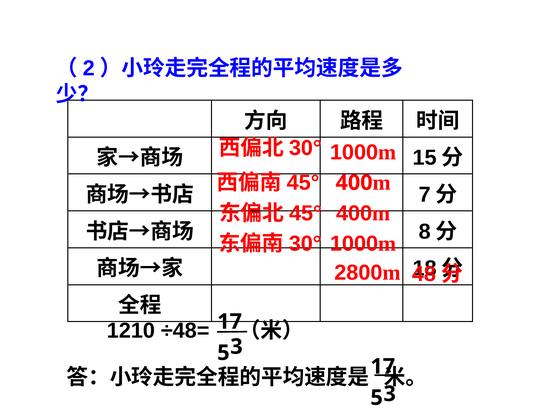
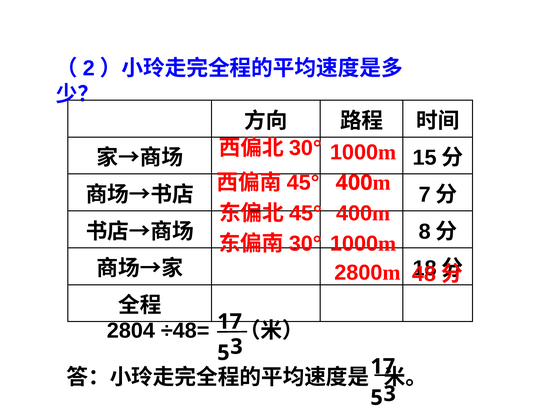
1210: 1210 -> 2804 (131, 331)
